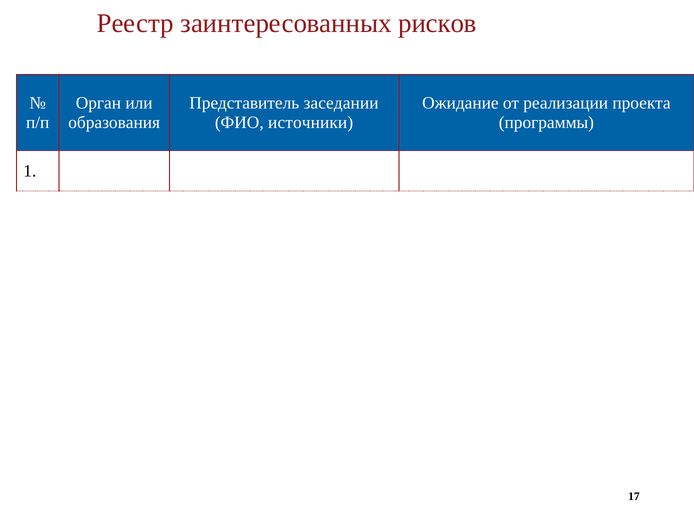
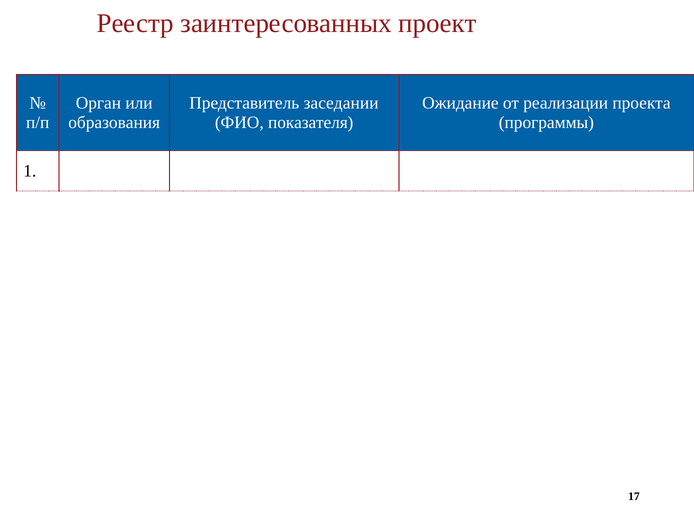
рисков: рисков -> проект (437, 23)
источники: источники -> показателя (311, 122)
